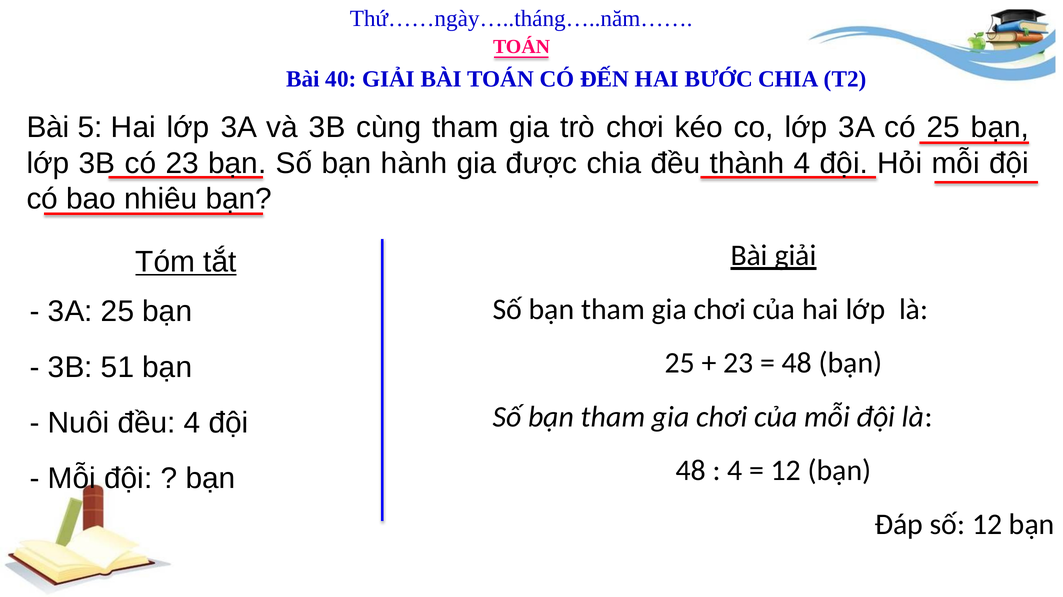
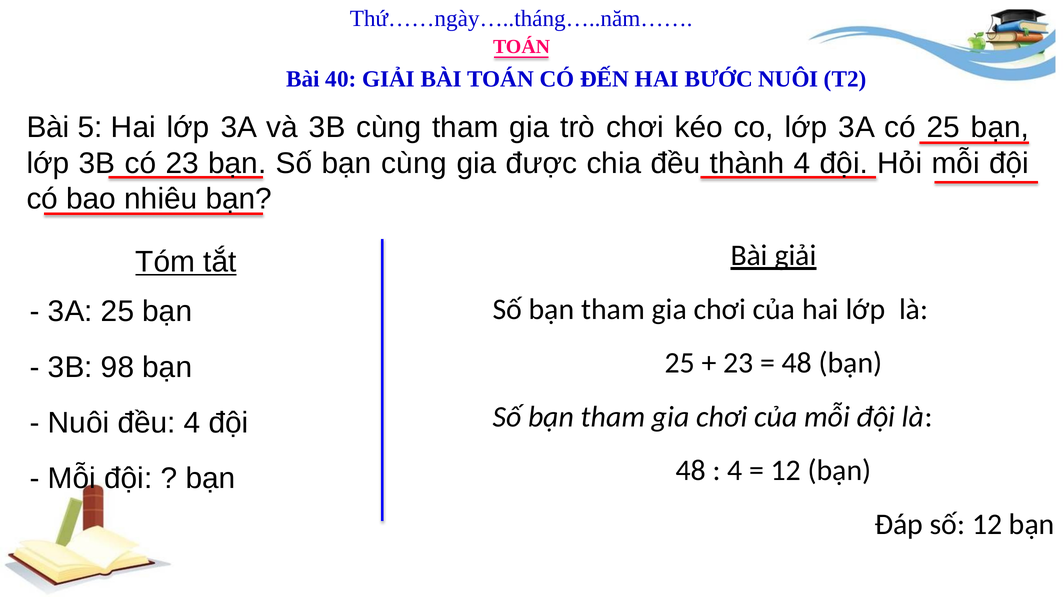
BƯỚC CHIA: CHIA -> NUÔI (788, 79)
bạn hành: hành -> cùng (414, 163)
51: 51 -> 98 (118, 367)
